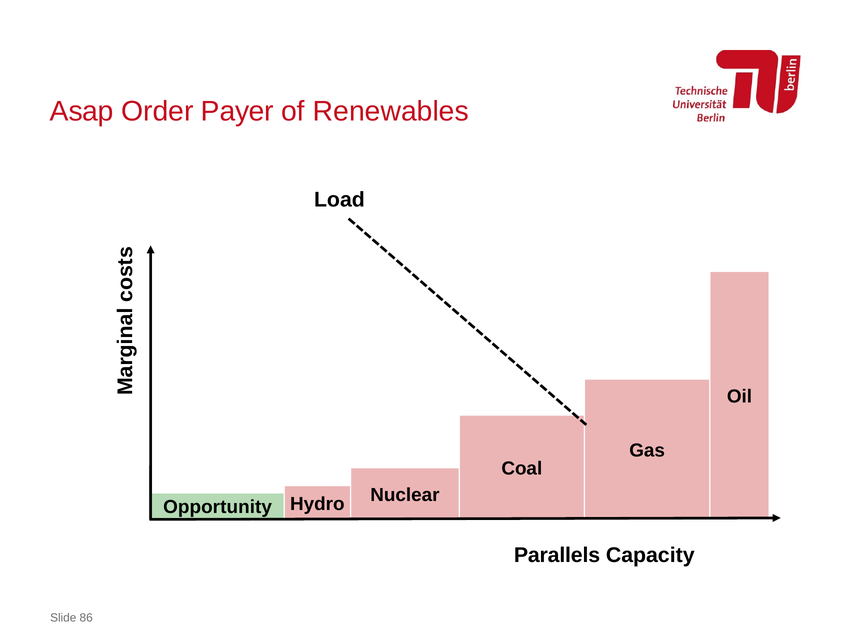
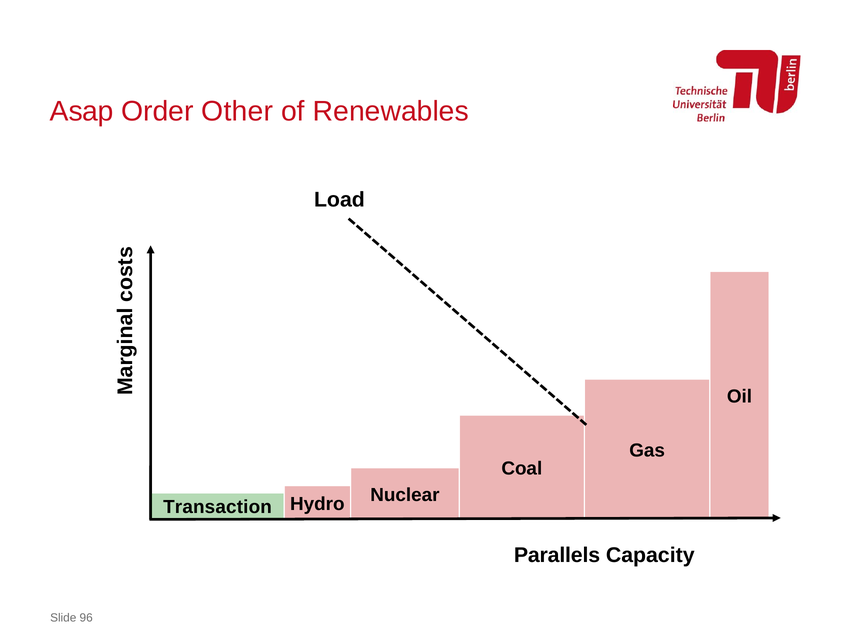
Payer: Payer -> Other (237, 111)
Opportunity: Opportunity -> Transaction (218, 507)
86: 86 -> 96 (86, 618)
